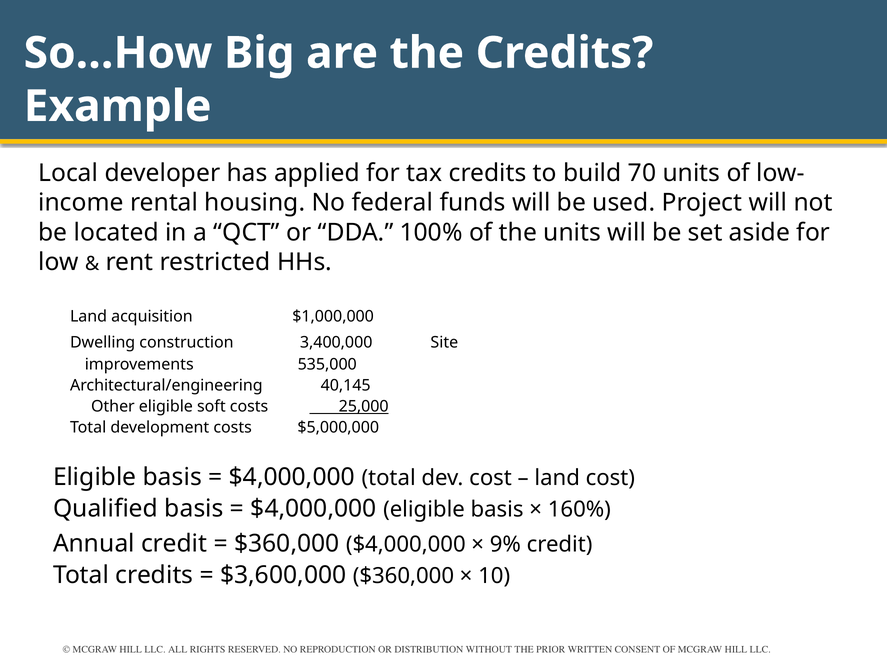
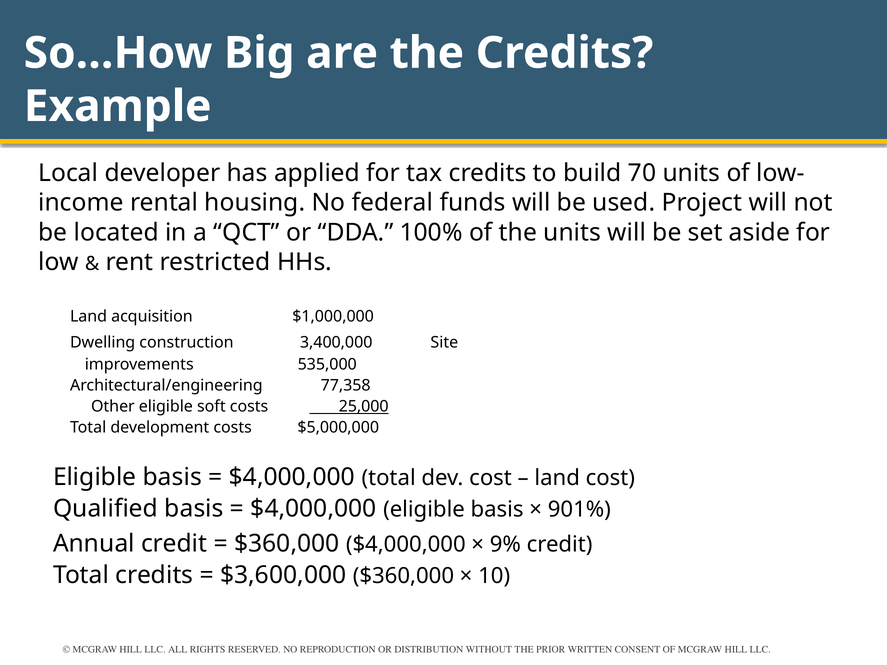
40,145: 40,145 -> 77,358 (346, 386)
160%: 160% -> 901% (579, 510)
